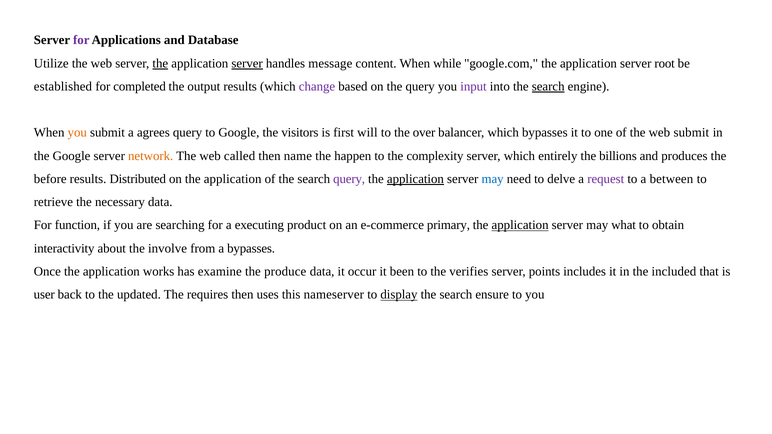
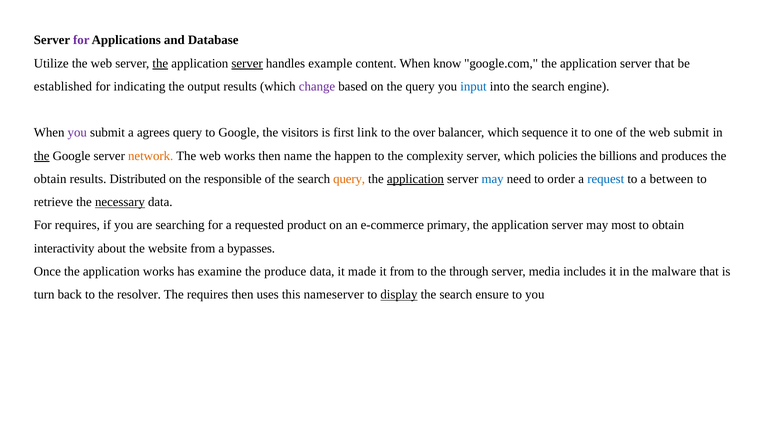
message: message -> example (330, 63)
while: while -> know (447, 63)
server root: root -> that (665, 63)
completed: completed -> indicating (140, 87)
input colour: purple -> blue (474, 87)
search underline: present -> none (548, 87)
you colour: orange -> purple (77, 133)
will: will -> link (367, 133)
which bypasses: bypasses -> sequence (545, 133)
the underline: none -> present (42, 156)
web called: called -> works (240, 156)
entirely: entirely -> policies (558, 156)
before: before -> obtain (50, 179)
on the application: application -> responsible (233, 179)
query colour: purple -> orange (349, 179)
delve: delve -> order (561, 179)
request colour: purple -> blue (606, 179)
necessary underline: none -> present (120, 202)
For function: function -> requires (77, 225)
executing: executing -> requested (259, 225)
application underline: present -> none (520, 225)
what: what -> most (624, 225)
involve: involve -> website (168, 249)
occur: occur -> made (362, 272)
it been: been -> from (402, 272)
verifies: verifies -> through (469, 272)
points: points -> media (544, 272)
included: included -> malware (674, 272)
user: user -> turn (44, 295)
updated: updated -> resolver (139, 295)
